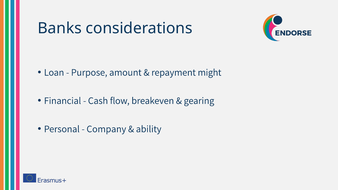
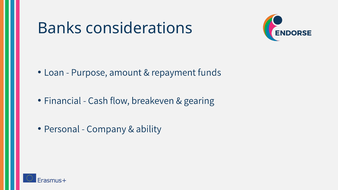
might: might -> funds (209, 72)
